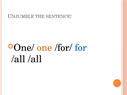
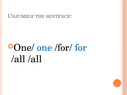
one colour: orange -> blue (44, 48)
